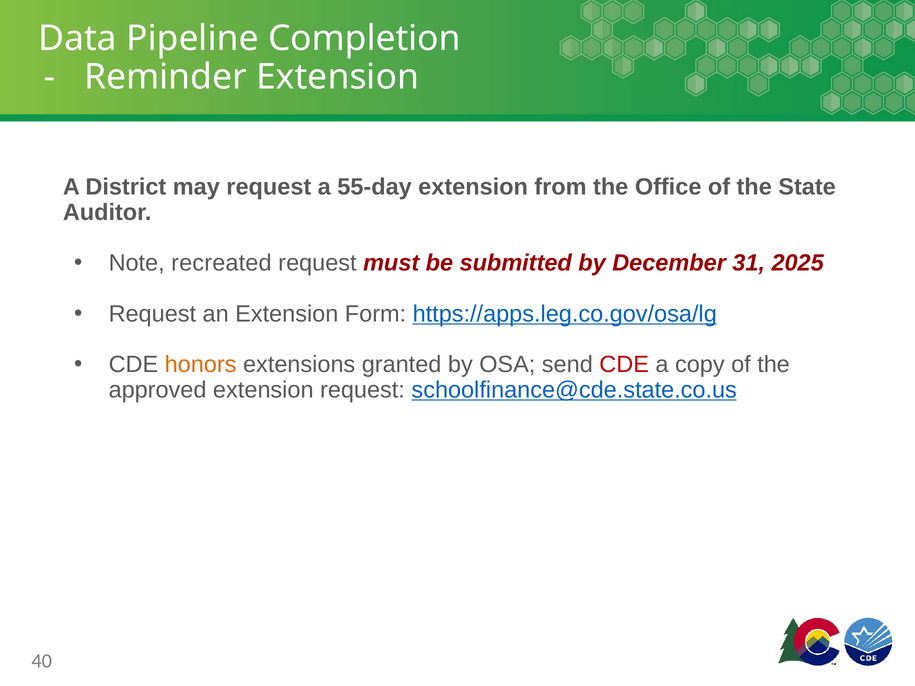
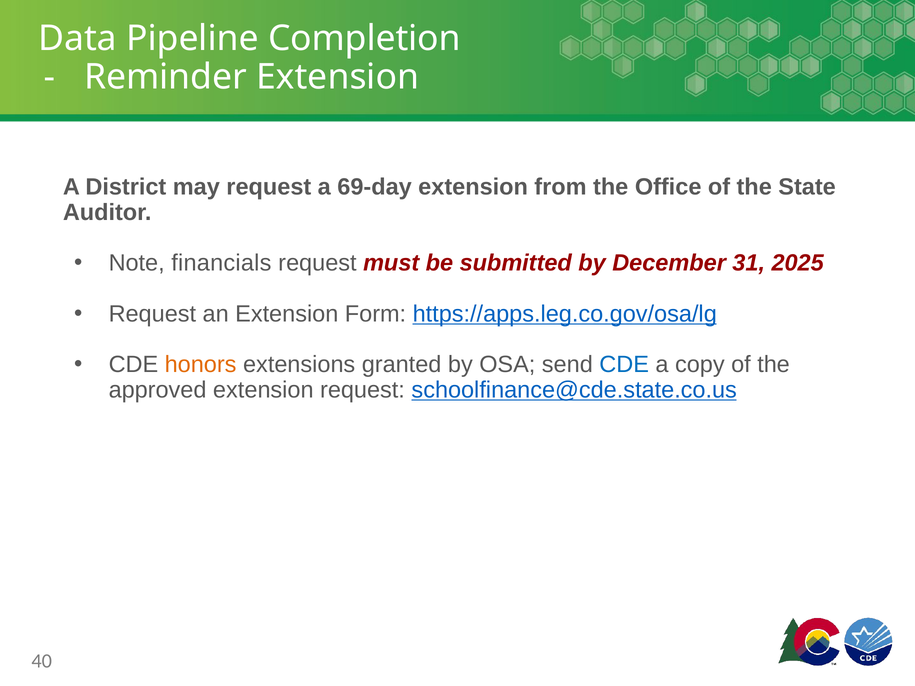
55-day: 55-day -> 69-day (375, 187)
recreated: recreated -> financials (221, 263)
CDE colour: red -> blue (624, 365)
